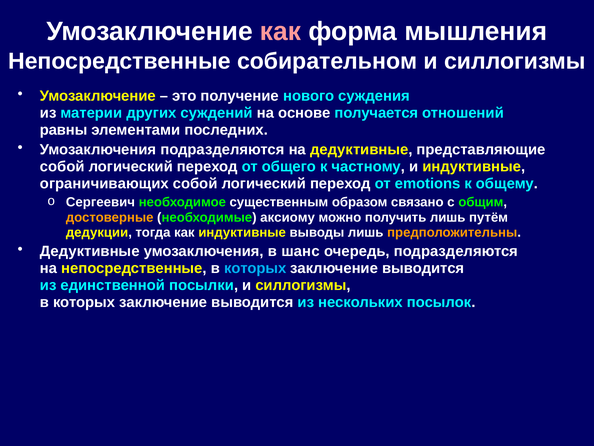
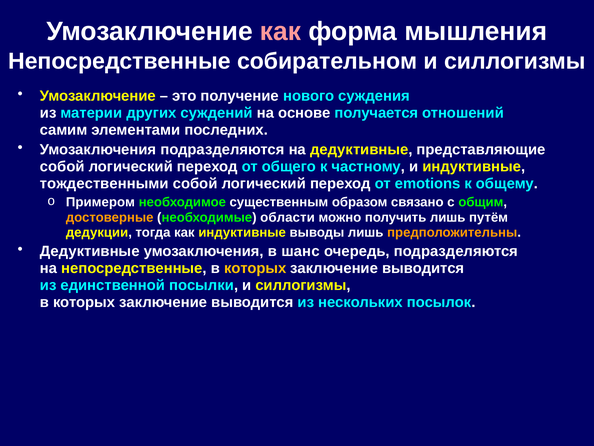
равны: равны -> самим (64, 130)
ограничивающих: ограничивающих -> тождественными (104, 183)
Сергеевич: Сергеевич -> Примером (100, 202)
аксиому: аксиому -> области (288, 217)
которых colour: light blue -> yellow (255, 268)
